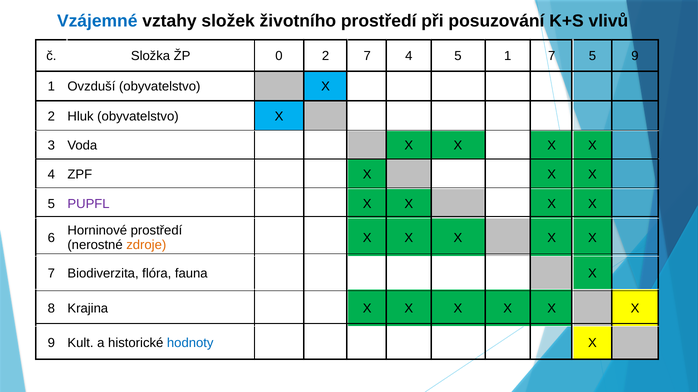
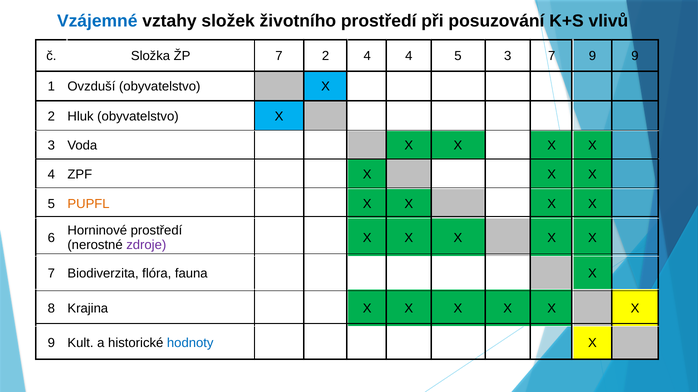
ŽP 0: 0 -> 7 (279, 56)
2 7: 7 -> 4 (367, 56)
5 1: 1 -> 3 (508, 56)
7 5: 5 -> 9 (592, 56)
PUPFL colour: purple -> orange (89, 204)
zdroje colour: orange -> purple (146, 245)
